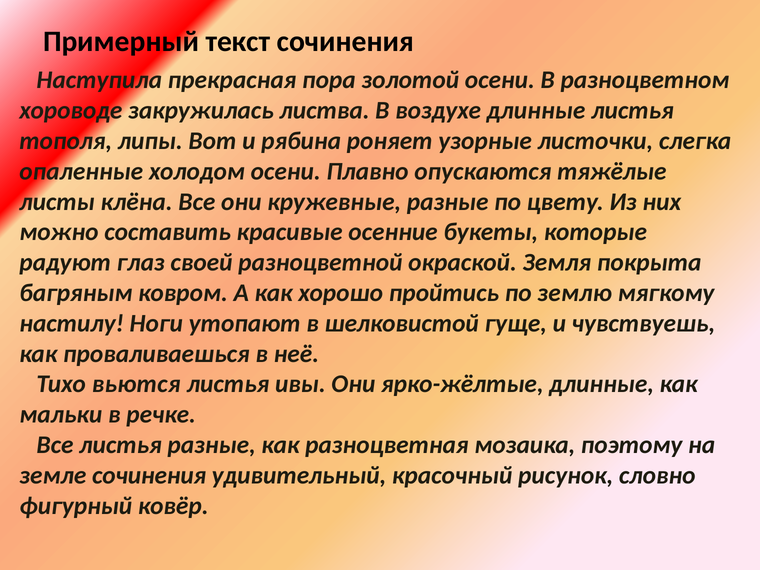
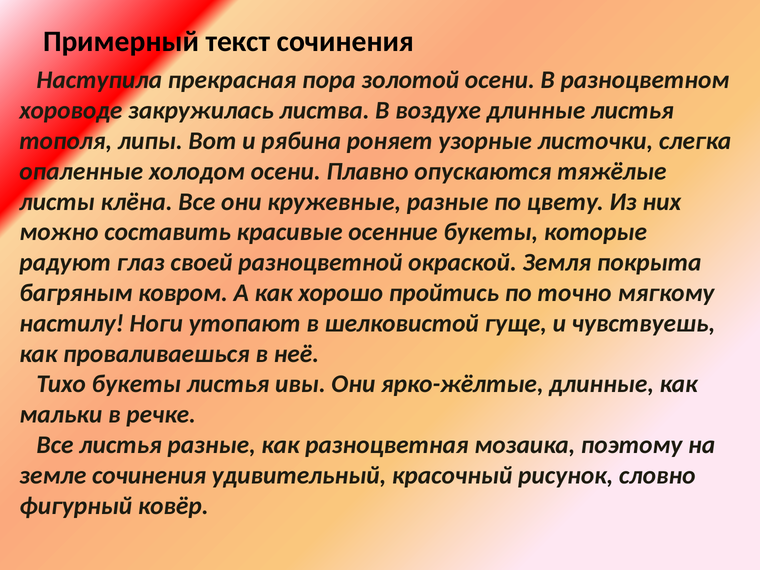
землю: землю -> точно (575, 293)
Тихо вьются: вьются -> букеты (136, 384)
